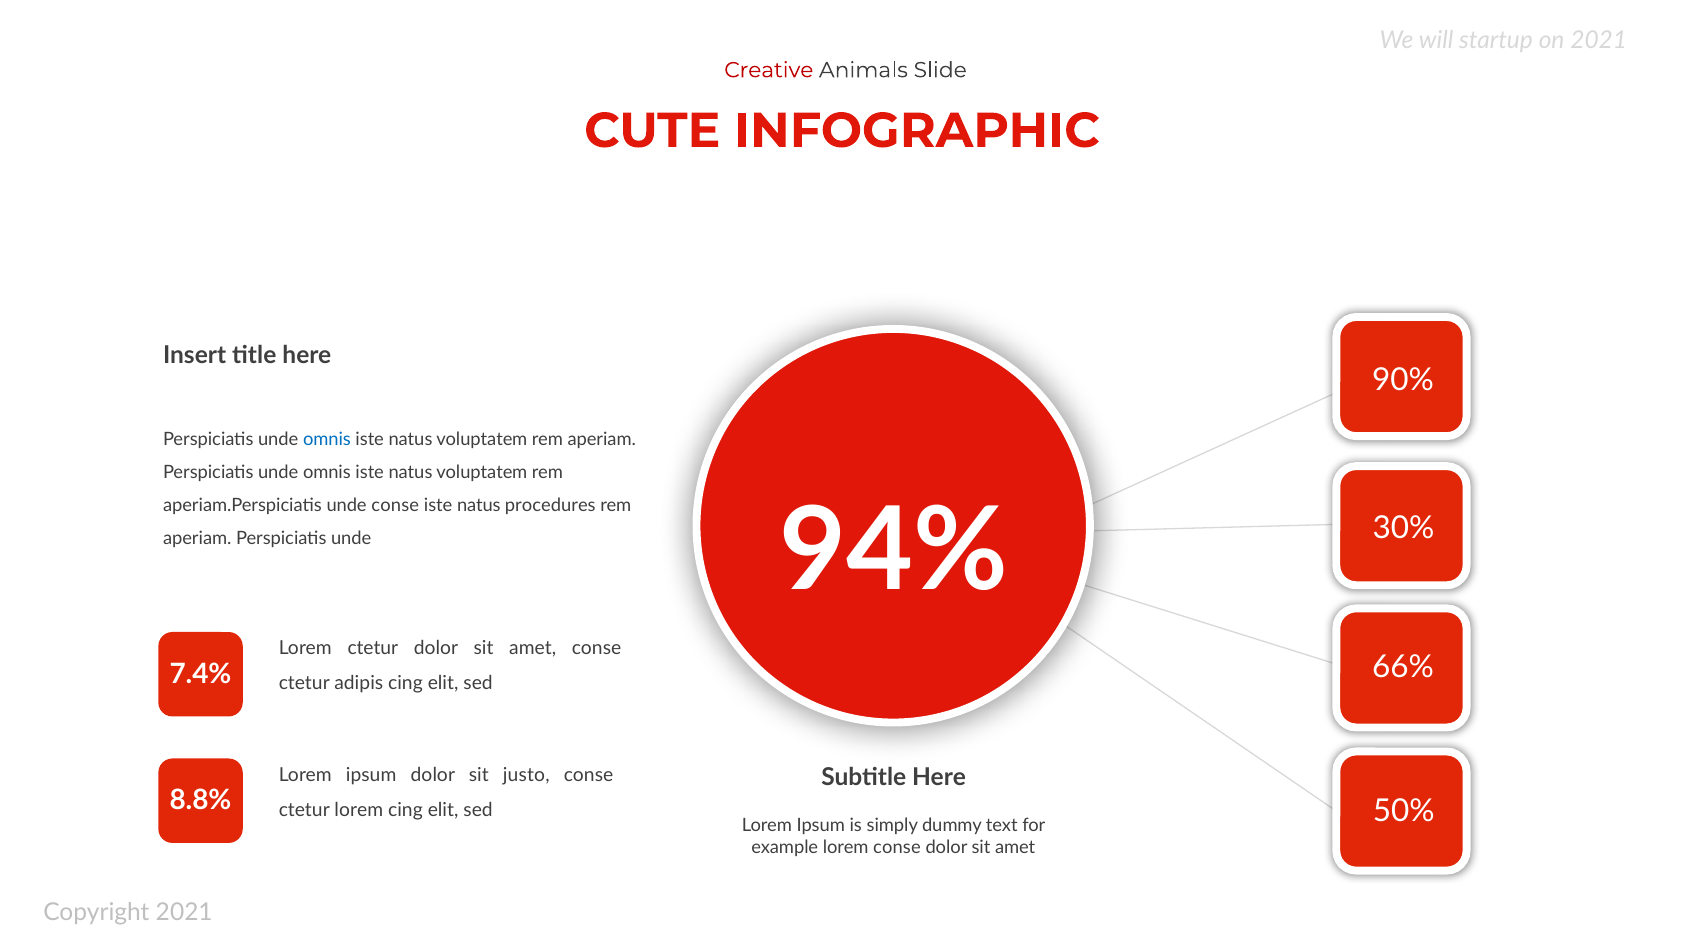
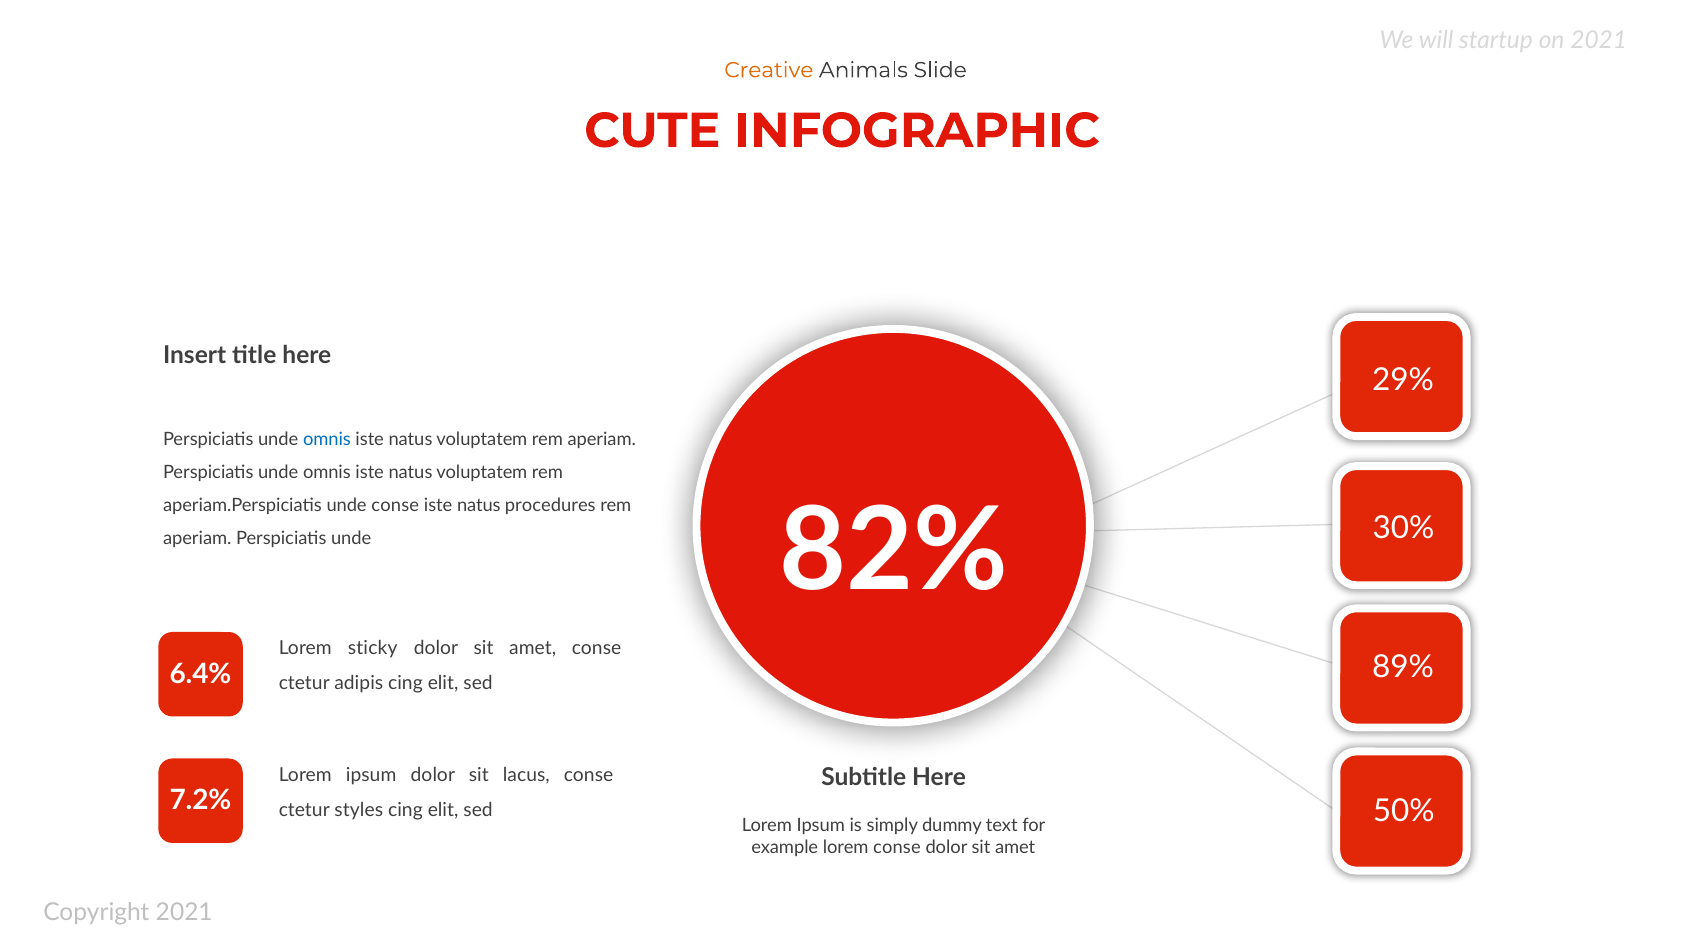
Creative colour: red -> orange (769, 70)
90%: 90% -> 29% (1403, 380)
94%: 94% -> 82% (894, 552)
Lorem ctetur: ctetur -> sticky (373, 648)
66%: 66% -> 89% (1403, 667)
7.4%: 7.4% -> 6.4% (200, 673)
justo: justo -> lacus (526, 775)
8.8%: 8.8% -> 7.2% (200, 800)
ctetur lorem: lorem -> styles (359, 809)
